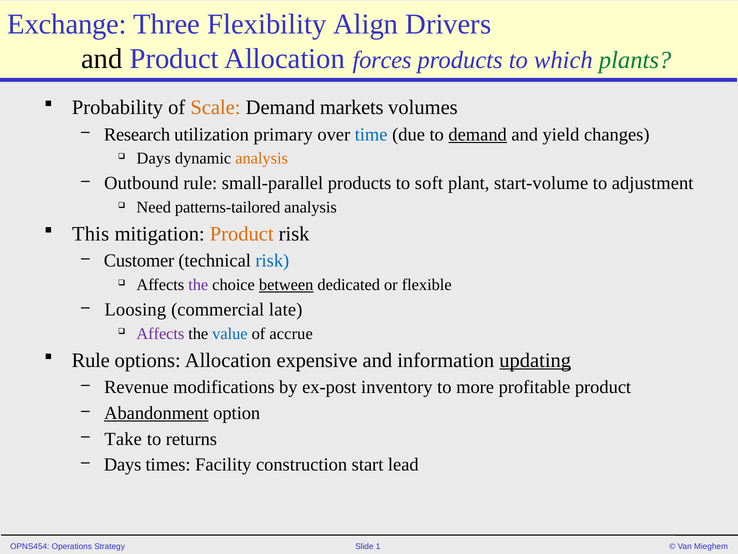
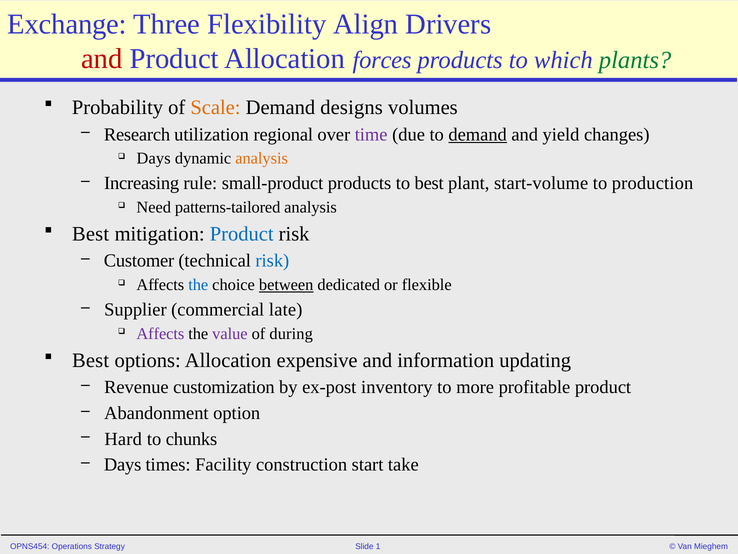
and colour: black -> red (102, 59)
markets: markets -> designs (352, 107)
primary: primary -> regional (283, 134)
time colour: blue -> purple (371, 134)
Outbound: Outbound -> Increasing (142, 183)
small-parallel: small-parallel -> small-product (273, 183)
to soft: soft -> best (429, 183)
adjustment: adjustment -> production (653, 183)
This: This -> Best (91, 234)
Product colour: orange -> blue (242, 234)
the colour: purple -> blue (198, 285)
Loosing: Loosing -> Supplier (135, 309)
value colour: blue -> purple (230, 333)
accrue: accrue -> during (291, 333)
Rule: Rule -> Best (91, 360)
updating underline: present -> none (535, 360)
modifications: modifications -> customization (224, 387)
Abandonment underline: present -> none (156, 413)
Take: Take -> Hard (123, 439)
returns: returns -> chunks (192, 439)
lead: lead -> take (403, 464)
